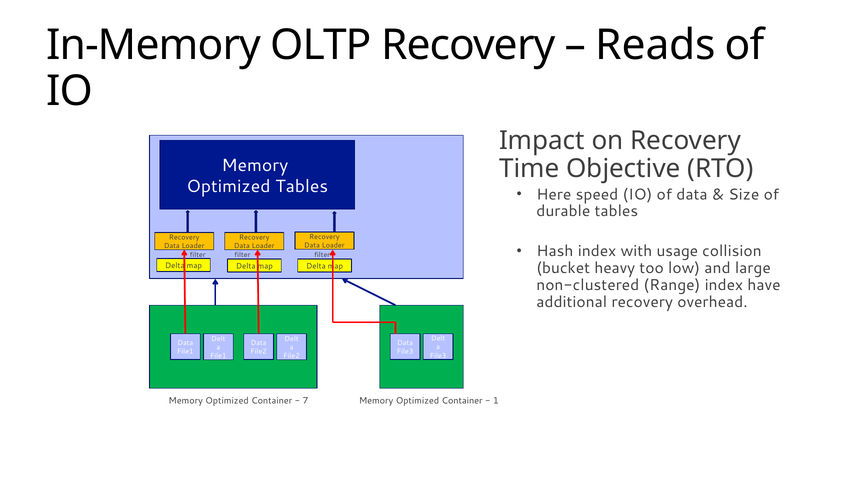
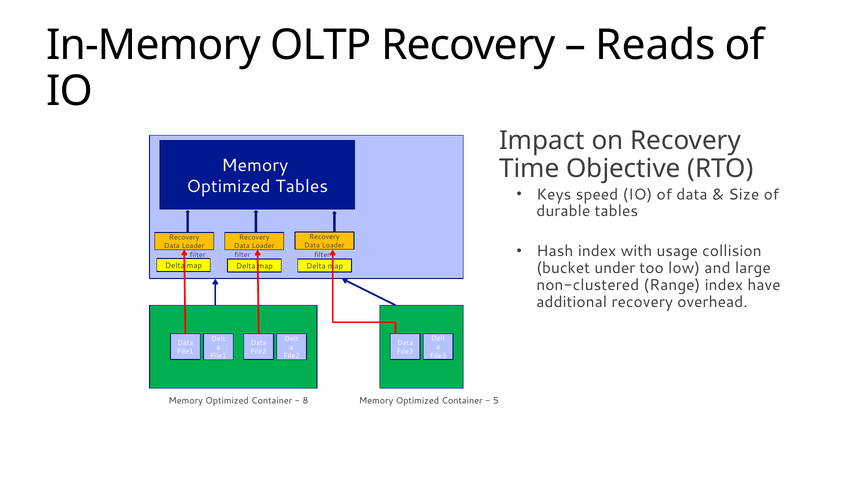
Here: Here -> Keys (554, 194)
heavy: heavy -> under (615, 268)
7: 7 -> 8 (305, 400)
1: 1 -> 5 (496, 400)
